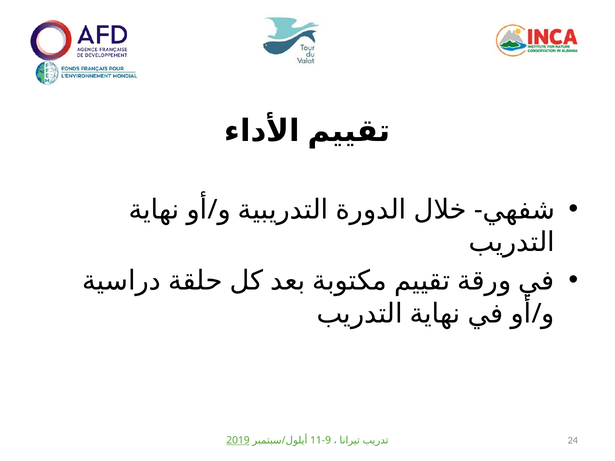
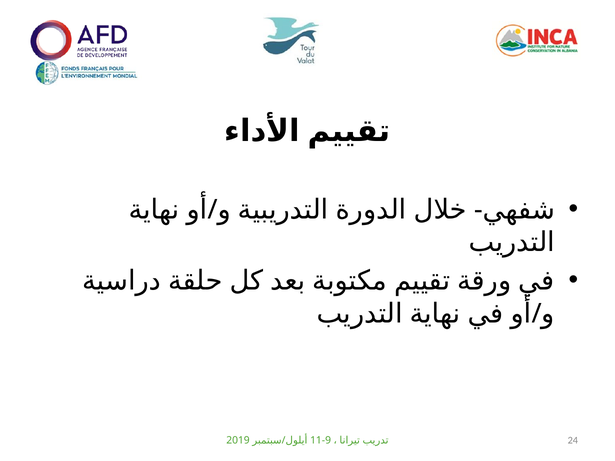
2019 underline: present -> none (238, 440)
